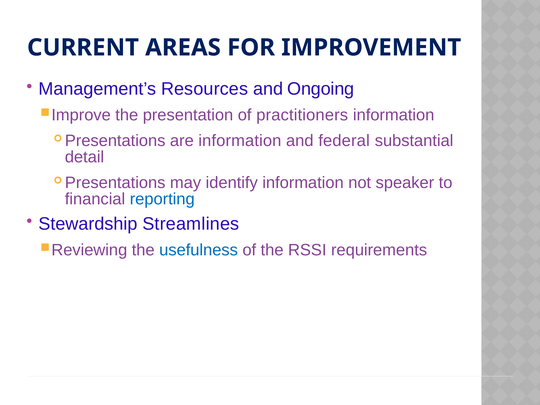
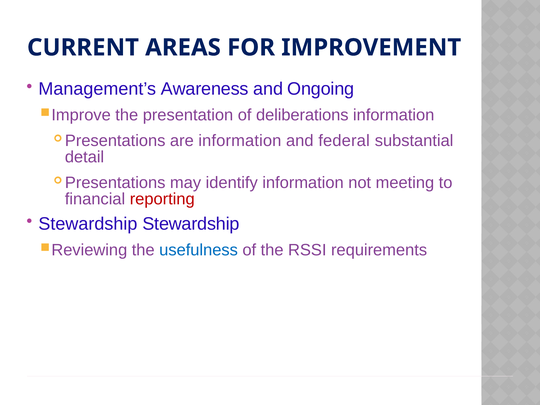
Resources: Resources -> Awareness (205, 89)
practitioners: practitioners -> deliberations (302, 115)
speaker: speaker -> meeting (405, 183)
reporting colour: blue -> red (162, 199)
Stewardship Streamlines: Streamlines -> Stewardship (191, 224)
